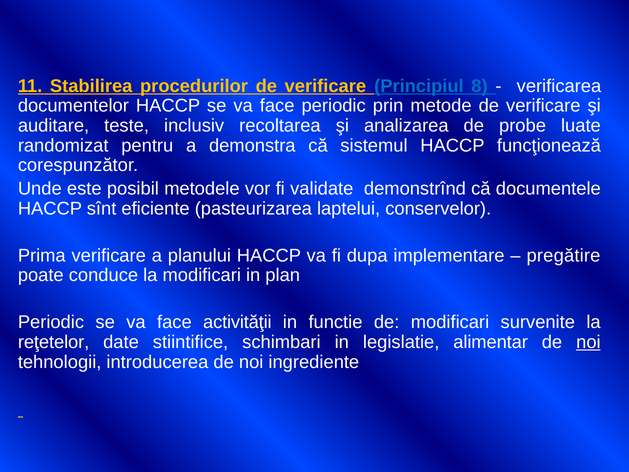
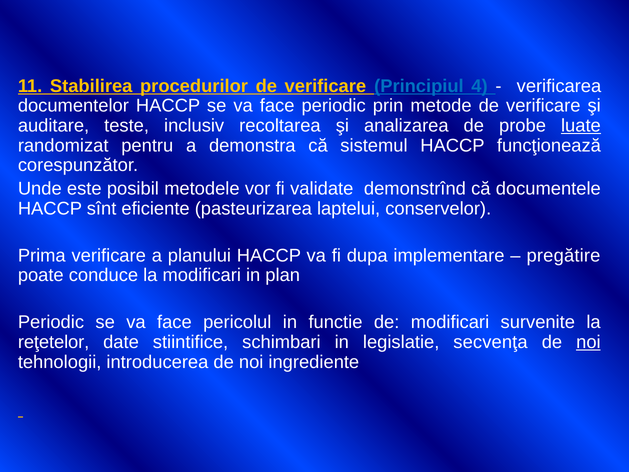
8: 8 -> 4 (479, 86)
luate underline: none -> present (581, 126)
activităţii: activităţii -> pericolul (237, 322)
alimentar: alimentar -> secvenţa (491, 342)
